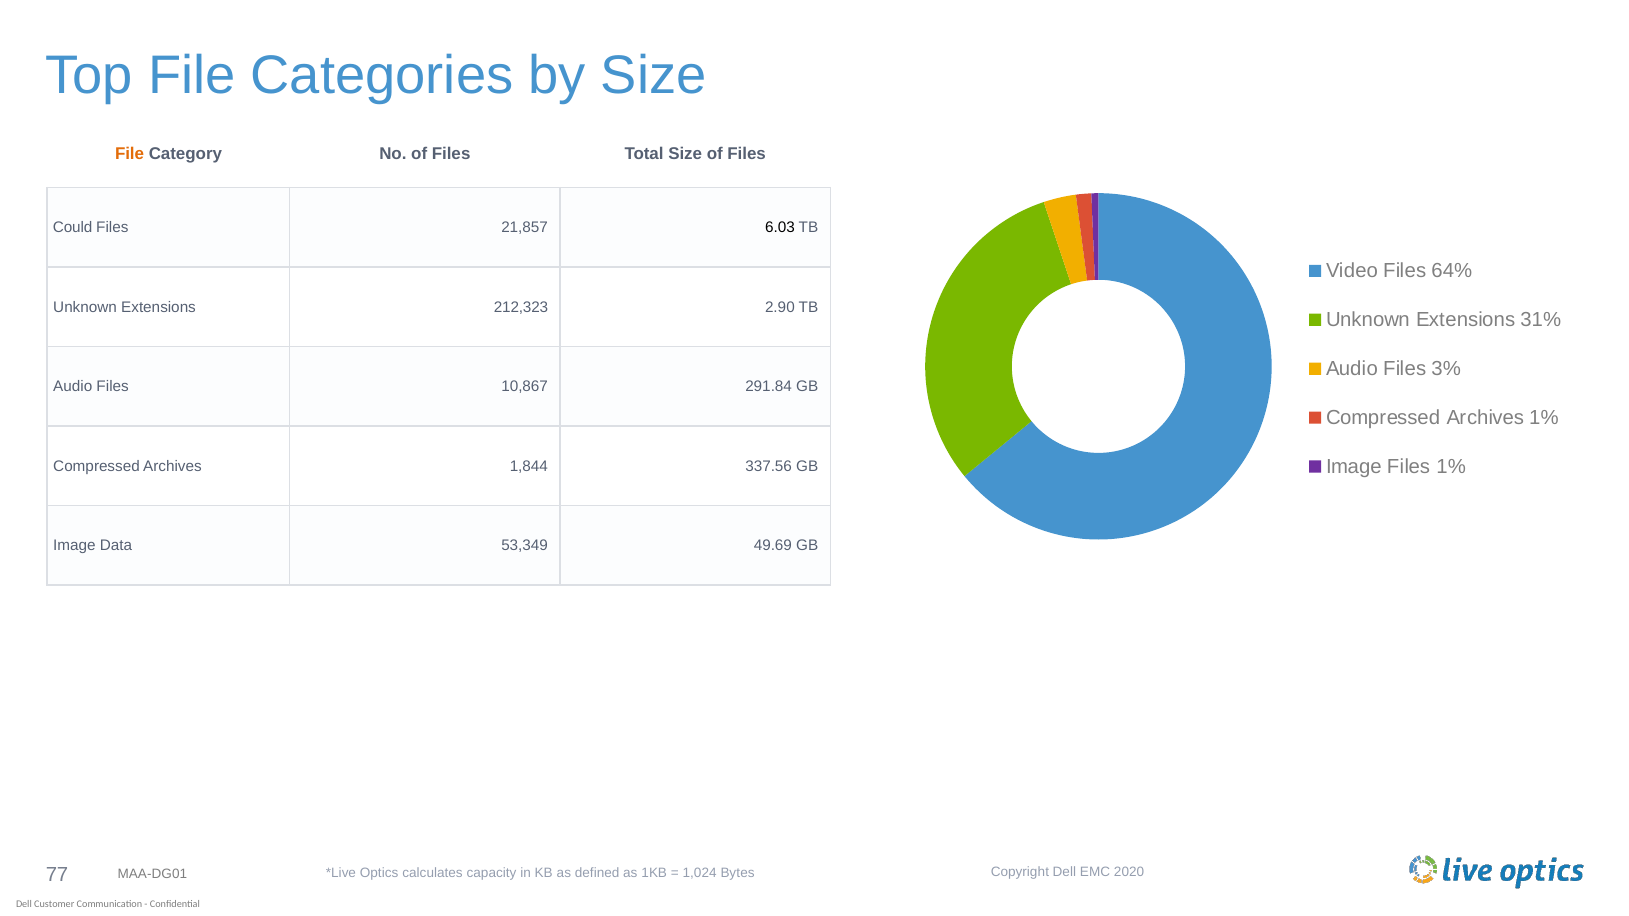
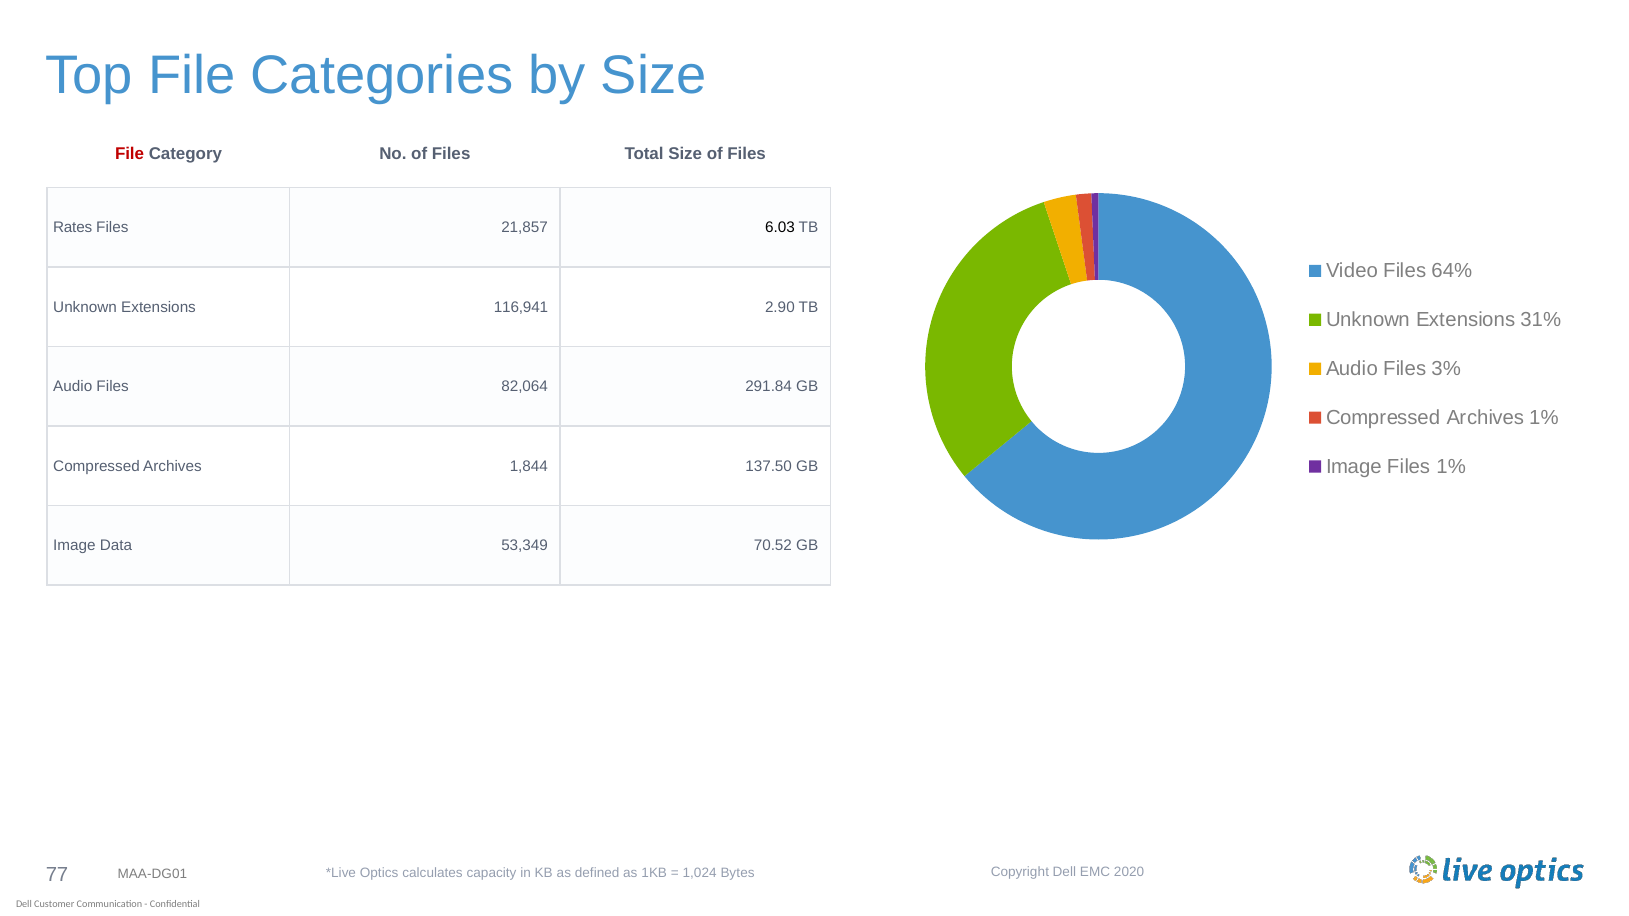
File colour: orange -> red (130, 154)
Could: Could -> Rates (73, 228)
212,323: 212,323 -> 116,941 (521, 307)
10,867: 10,867 -> 82,064 (525, 387)
337.56: 337.56 -> 137.50 (769, 466)
49.69: 49.69 -> 70.52 (773, 546)
